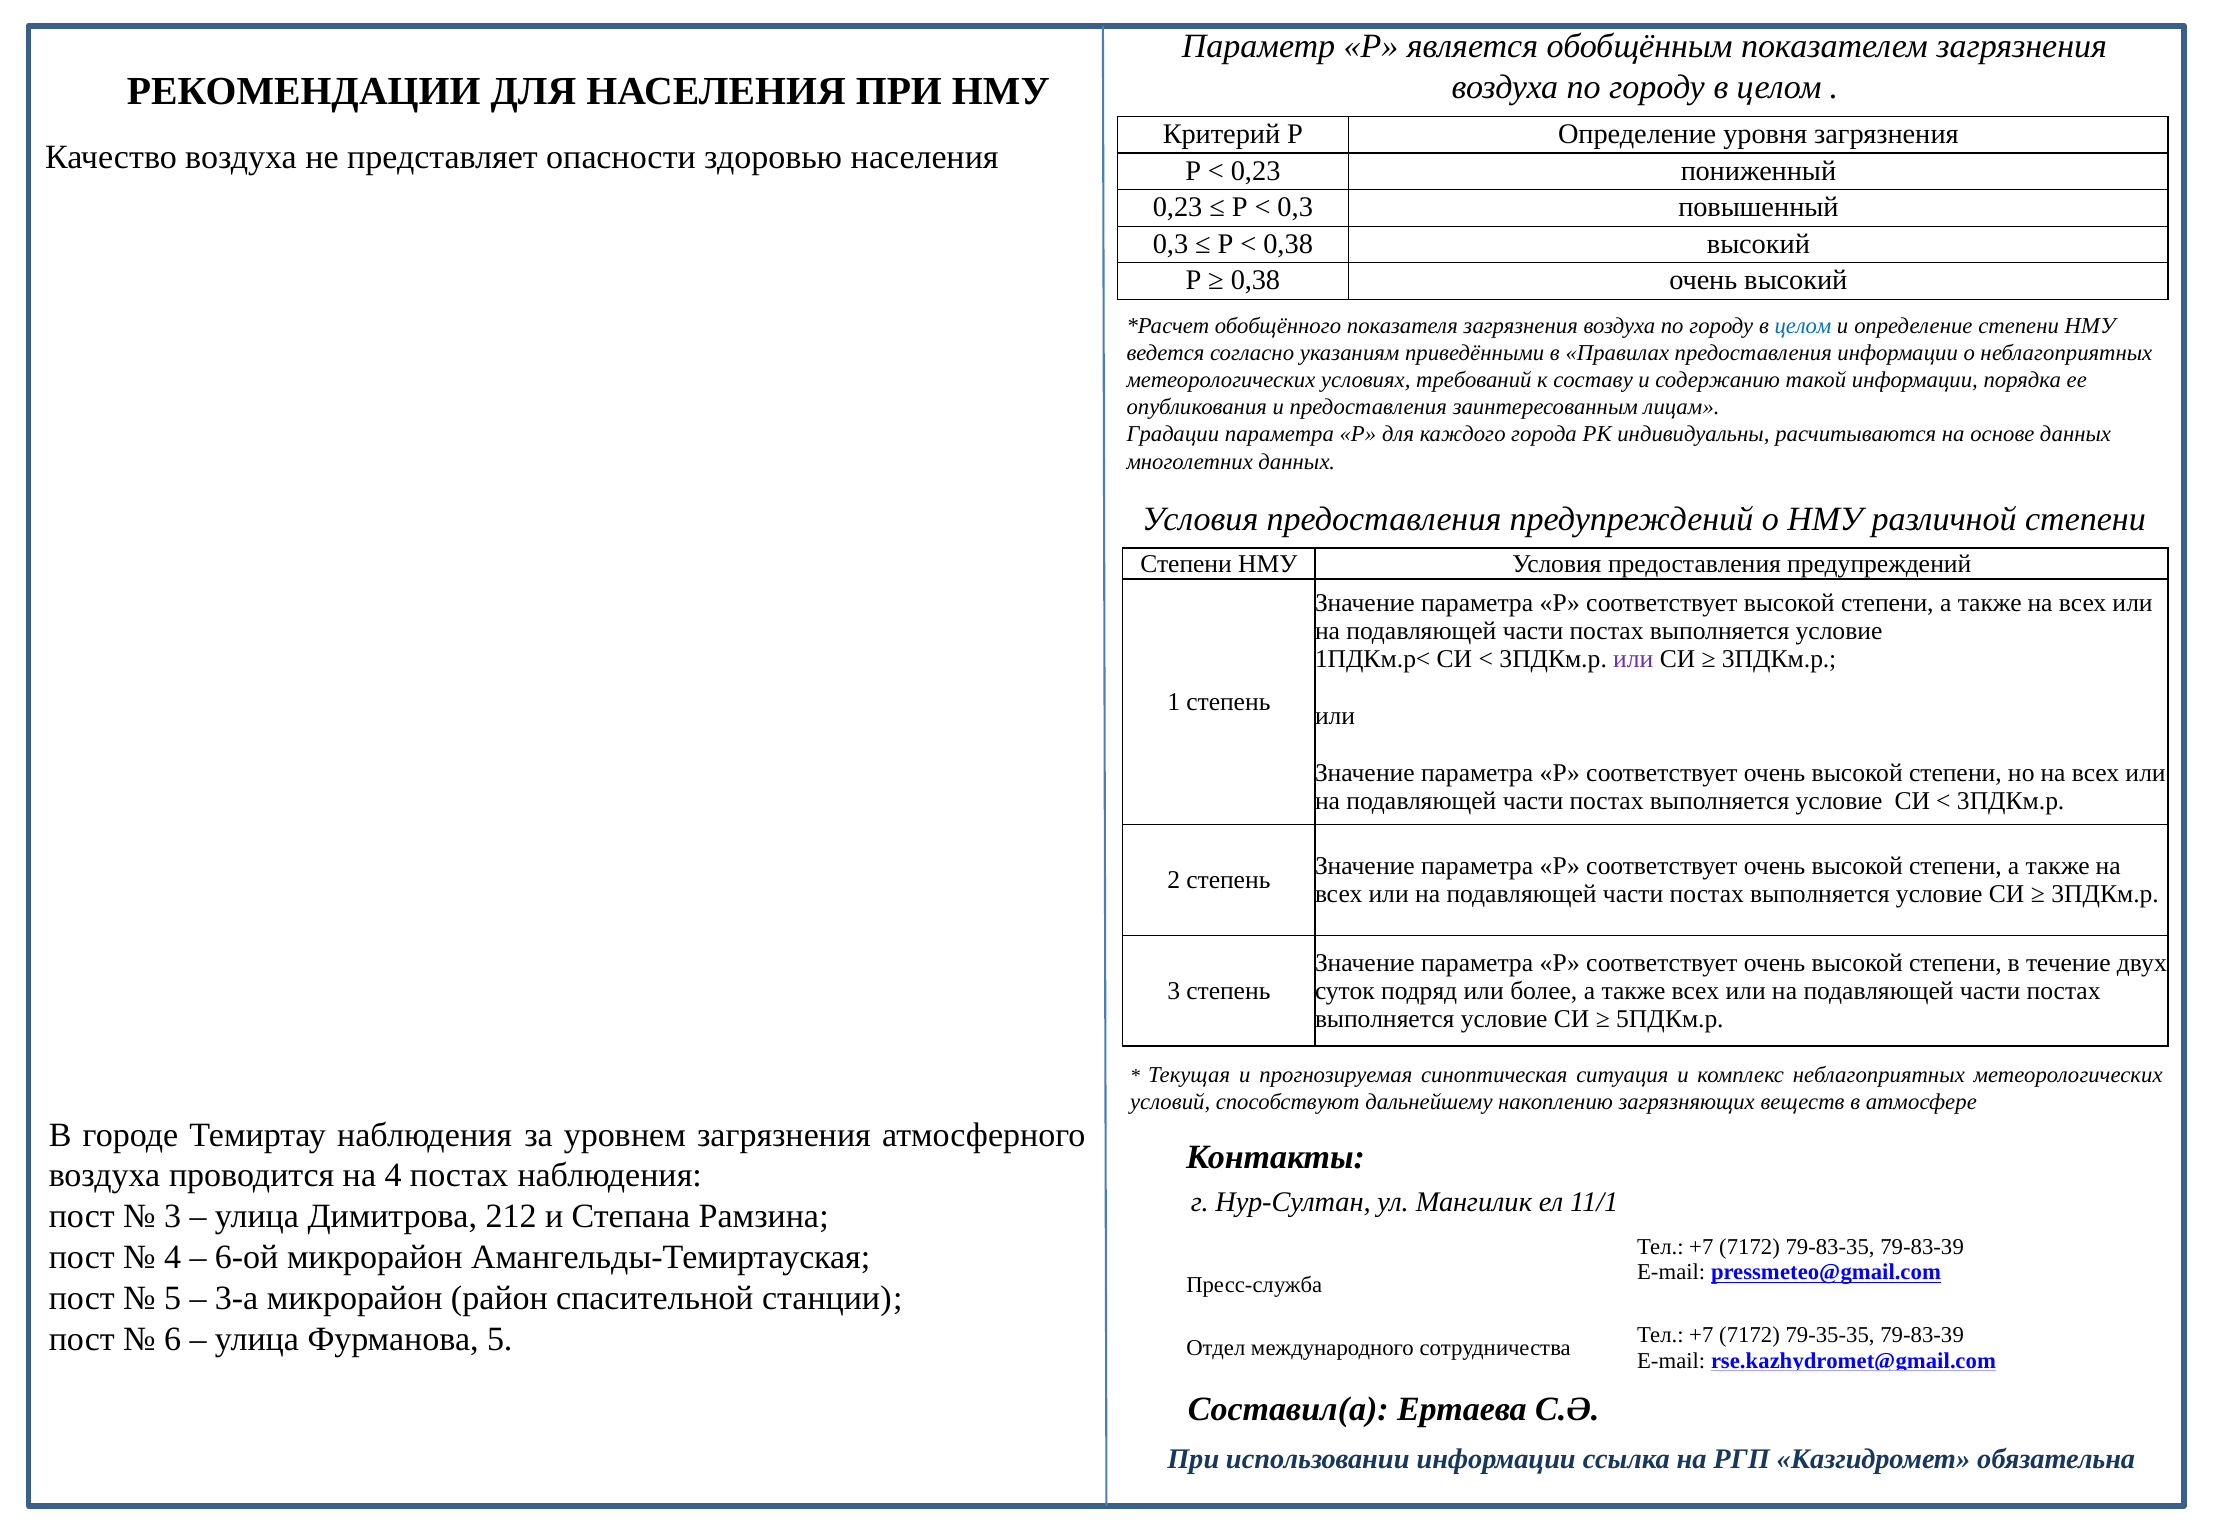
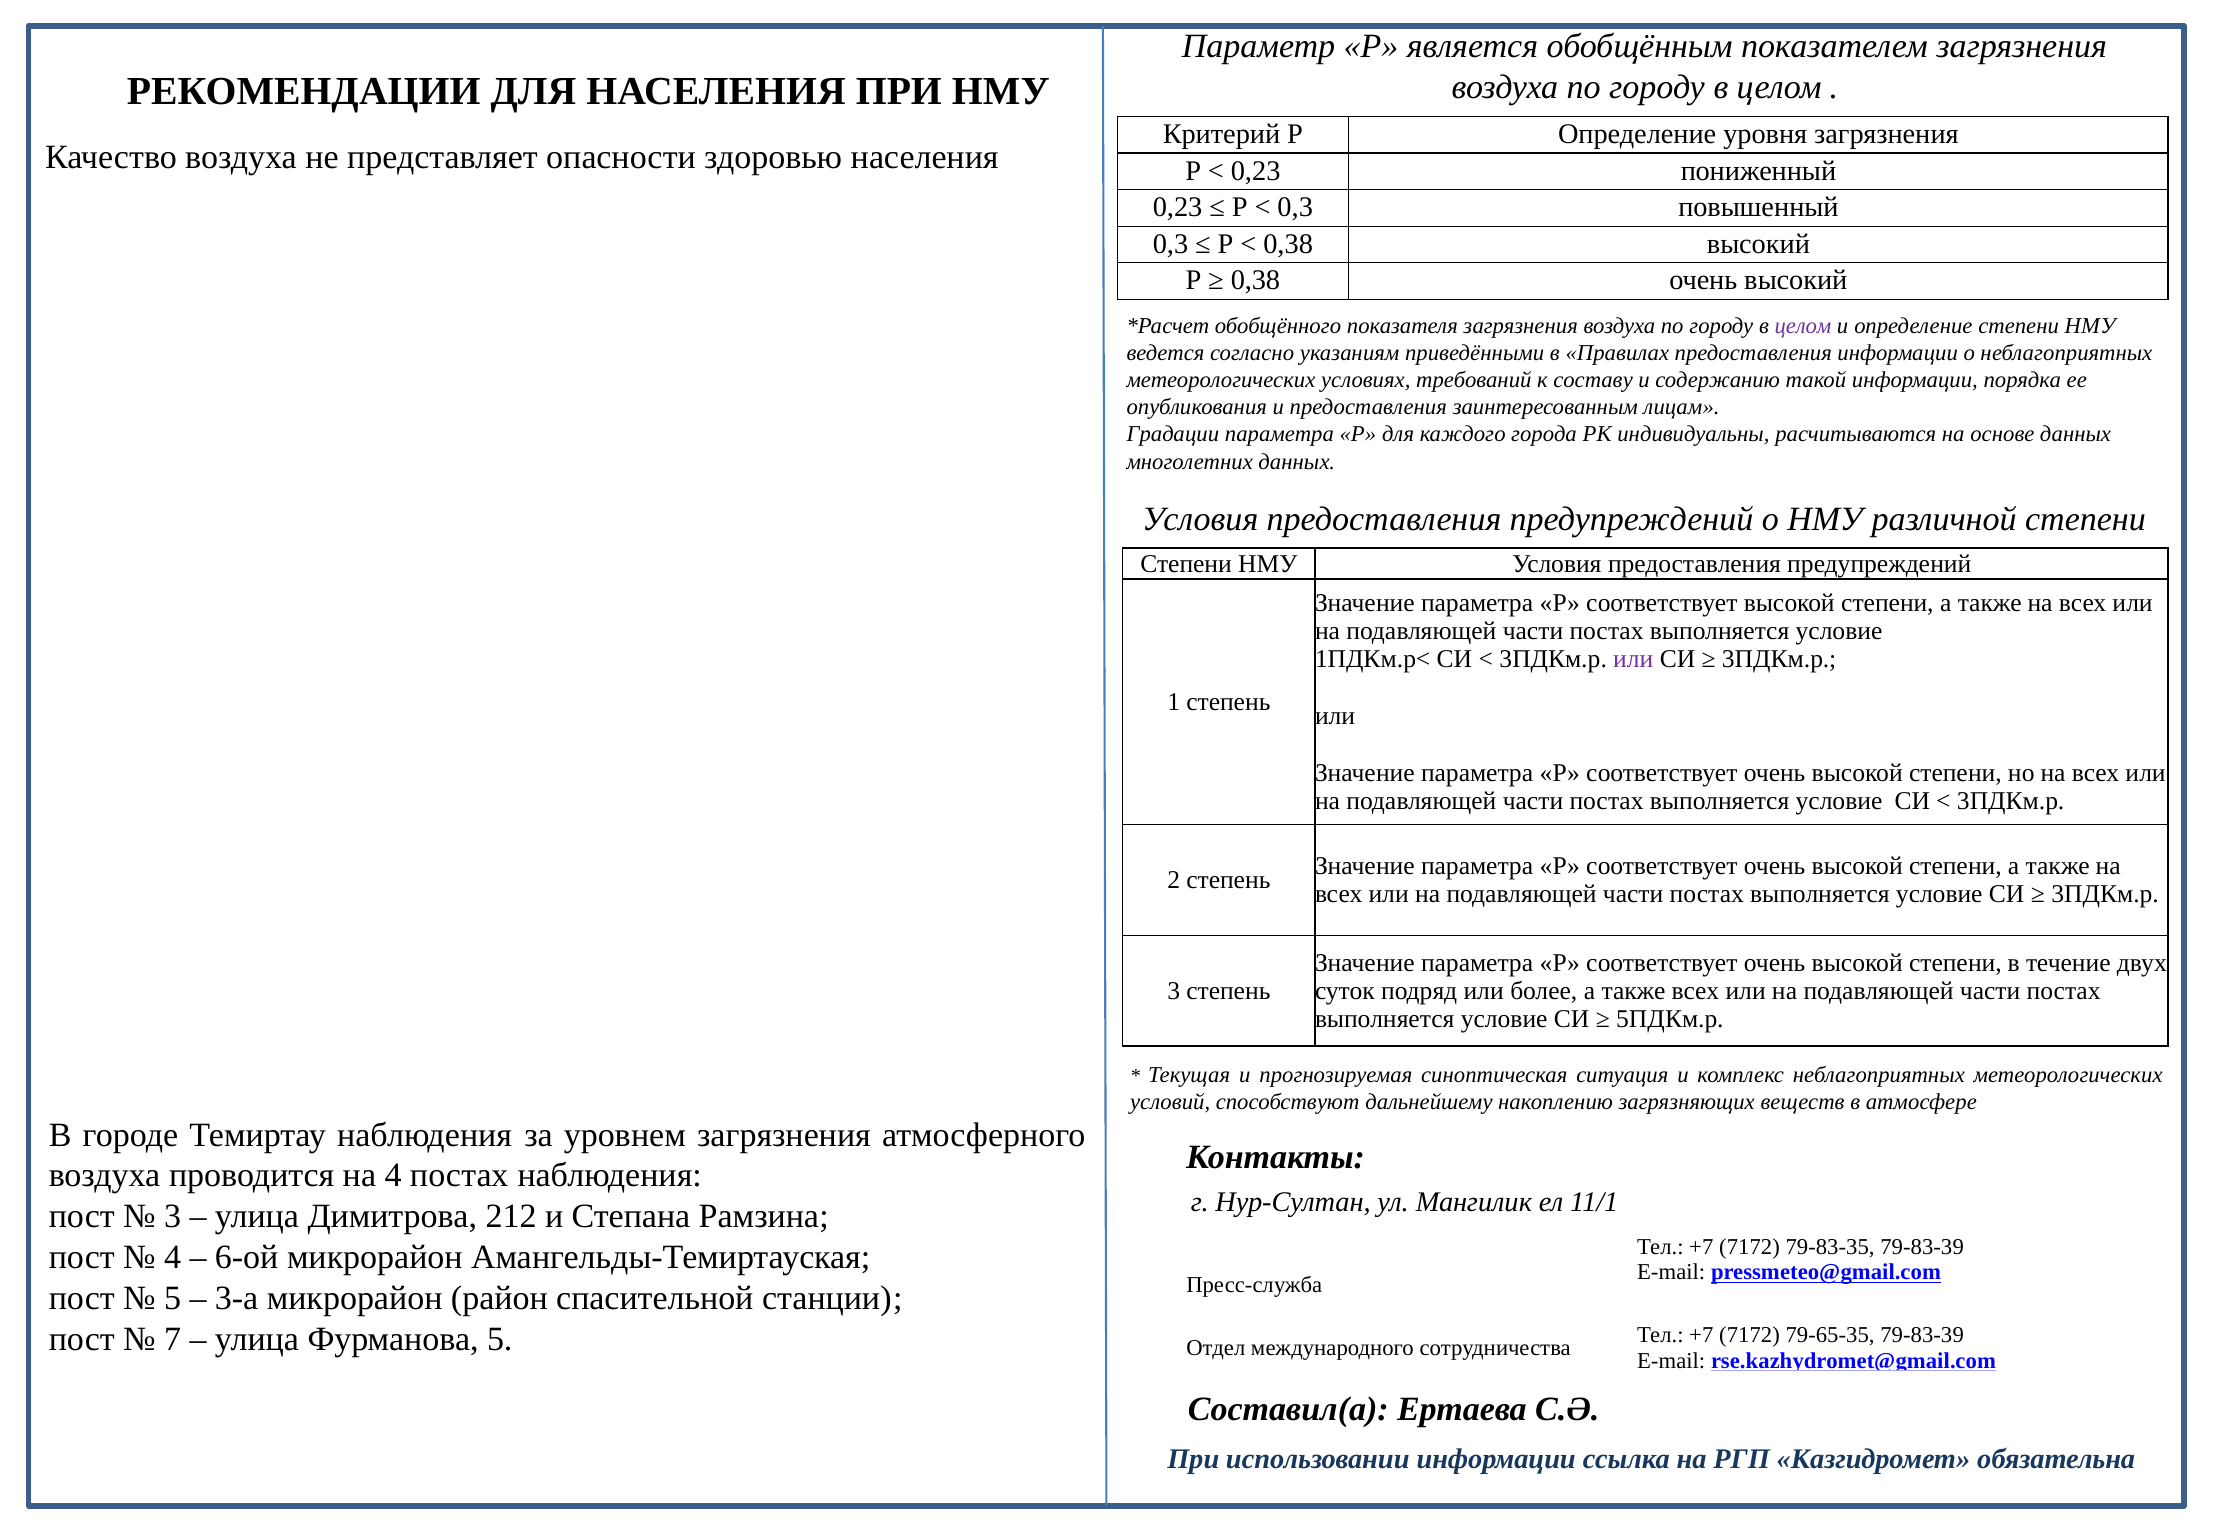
целом colour: blue -> purple (1803, 326)
6: 6 -> 7 (173, 1339)
79-35-35: 79-35-35 -> 79-65-35 (1830, 1335)
